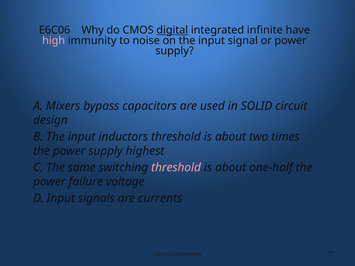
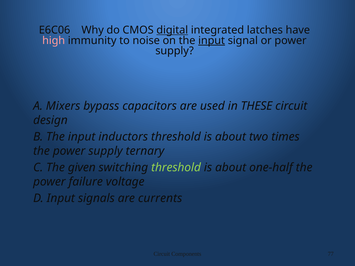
infinite: infinite -> latches (265, 30)
input underline: none -> present (212, 41)
SOLID: SOLID -> THESE (257, 106)
highest: highest -> ternary (145, 151)
same: same -> given (82, 168)
threshold colour: pink -> light green (176, 168)
